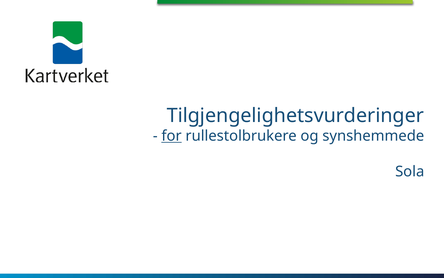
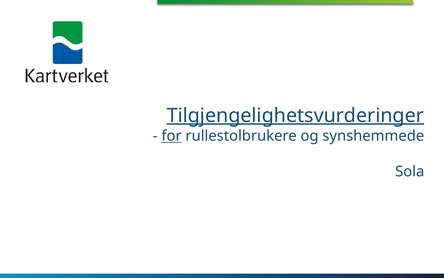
Tilgjengelighetsvurderinger underline: none -> present (295, 115)
